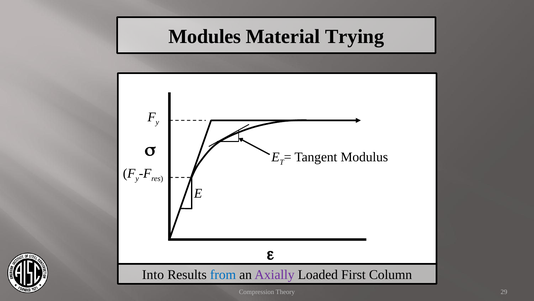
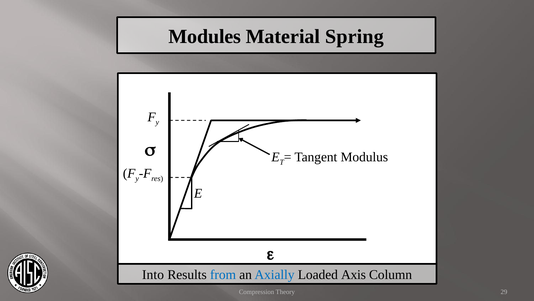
Trying: Trying -> Spring (355, 37)
Axially colour: purple -> blue (275, 274)
First: First -> Axis (354, 274)
